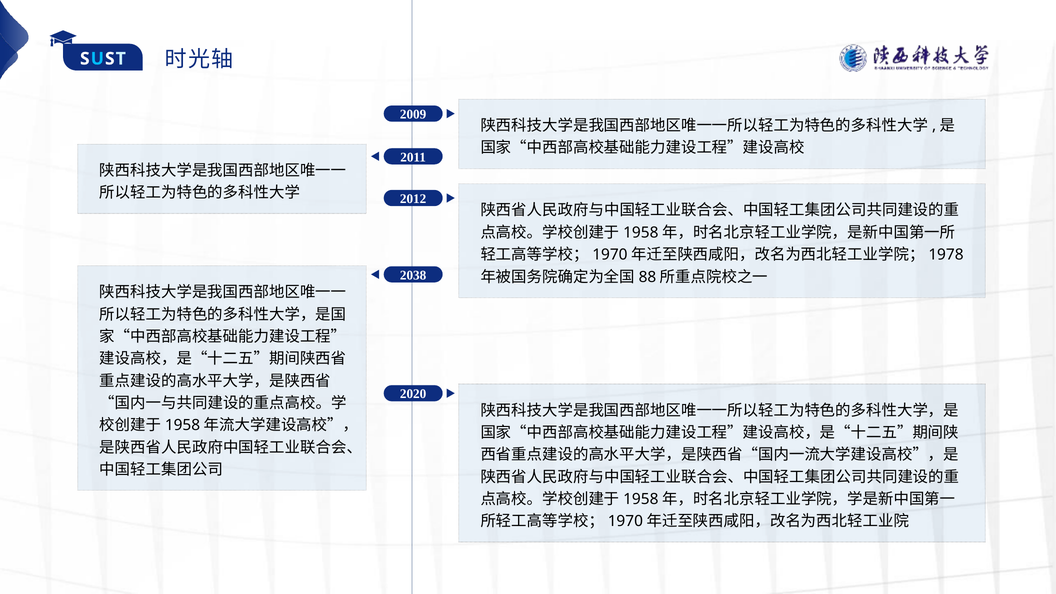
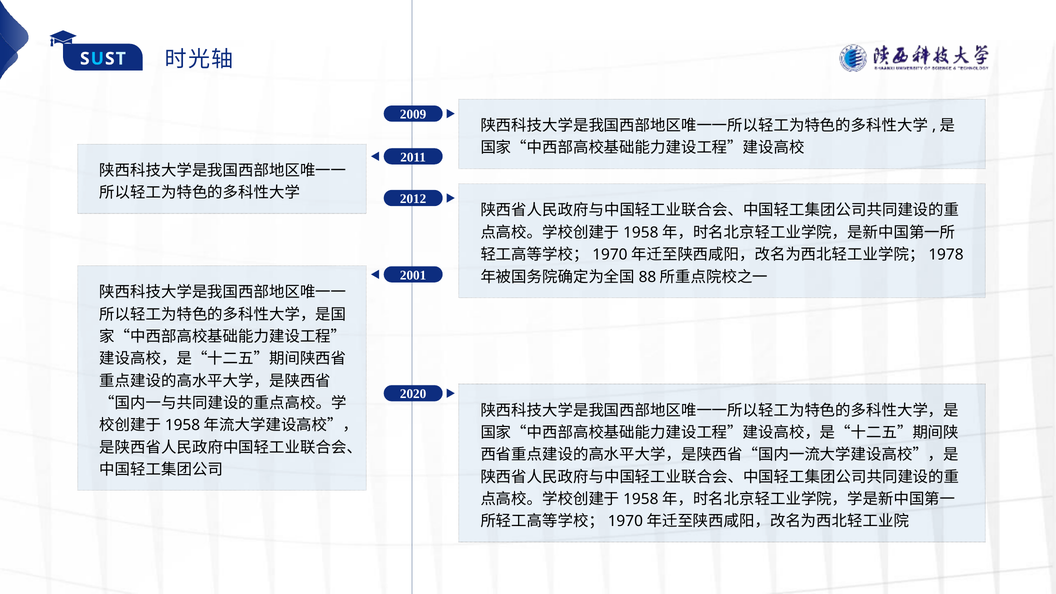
2038: 2038 -> 2001 (413, 275)
